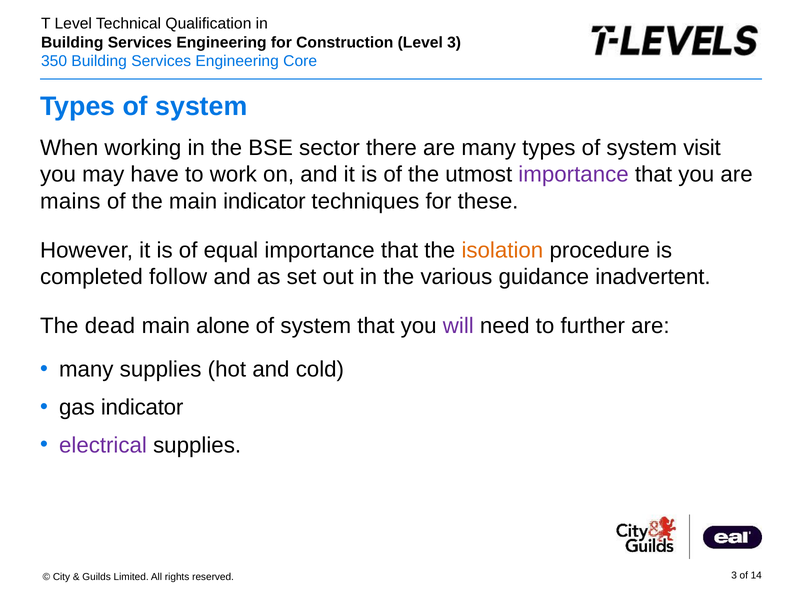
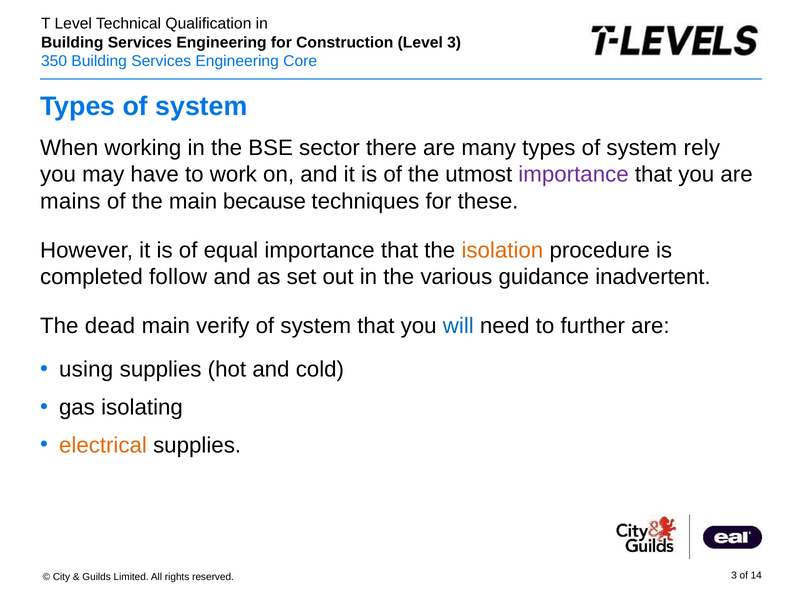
visit: visit -> rely (702, 148)
main indicator: indicator -> because (264, 201)
alone: alone -> verify (223, 326)
will colour: purple -> blue (458, 326)
many: many -> using (86, 369)
gas indicator: indicator -> isolating (142, 407)
electrical colour: purple -> orange (103, 445)
